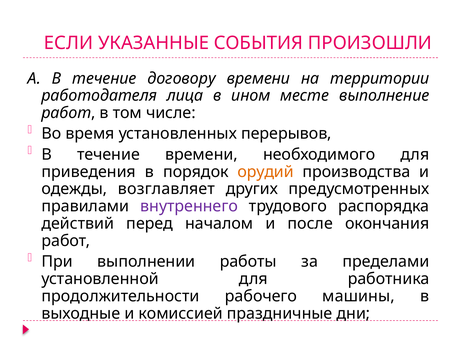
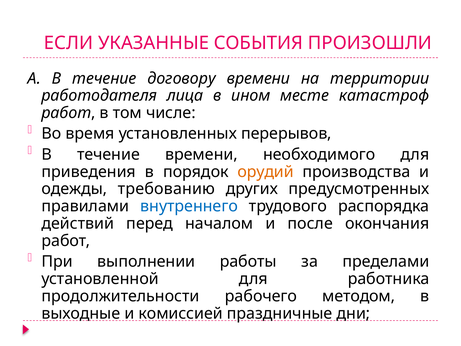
выполнение: выполнение -> катастроф (384, 96)
возглавляет: возглавляет -> требованию (166, 189)
внутреннего colour: purple -> blue (189, 206)
машины: машины -> методом (359, 296)
